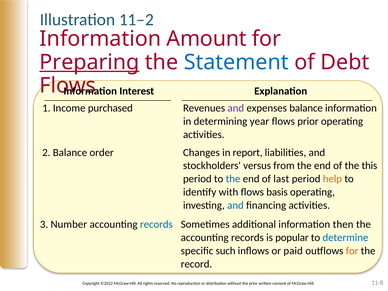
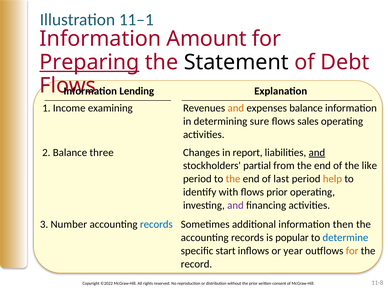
11–2: 11–2 -> 11–1 (136, 20)
Statement colour: blue -> black (236, 62)
Interest: Interest -> Lending (137, 91)
purchased: purchased -> examining (110, 108)
and colour: purple -> orange (236, 108)
year: year -> sure (259, 121)
flows prior: prior -> sales (308, 121)
order: order -> three (102, 152)
and underline: none -> present (317, 152)
versus: versus -> partial (257, 166)
this: this -> like (369, 166)
the colour: blue -> orange (233, 179)
flows basis: basis -> prior (277, 192)
and colour: blue -> purple (235, 205)
such: such -> start (226, 251)
paid: paid -> year (293, 251)
